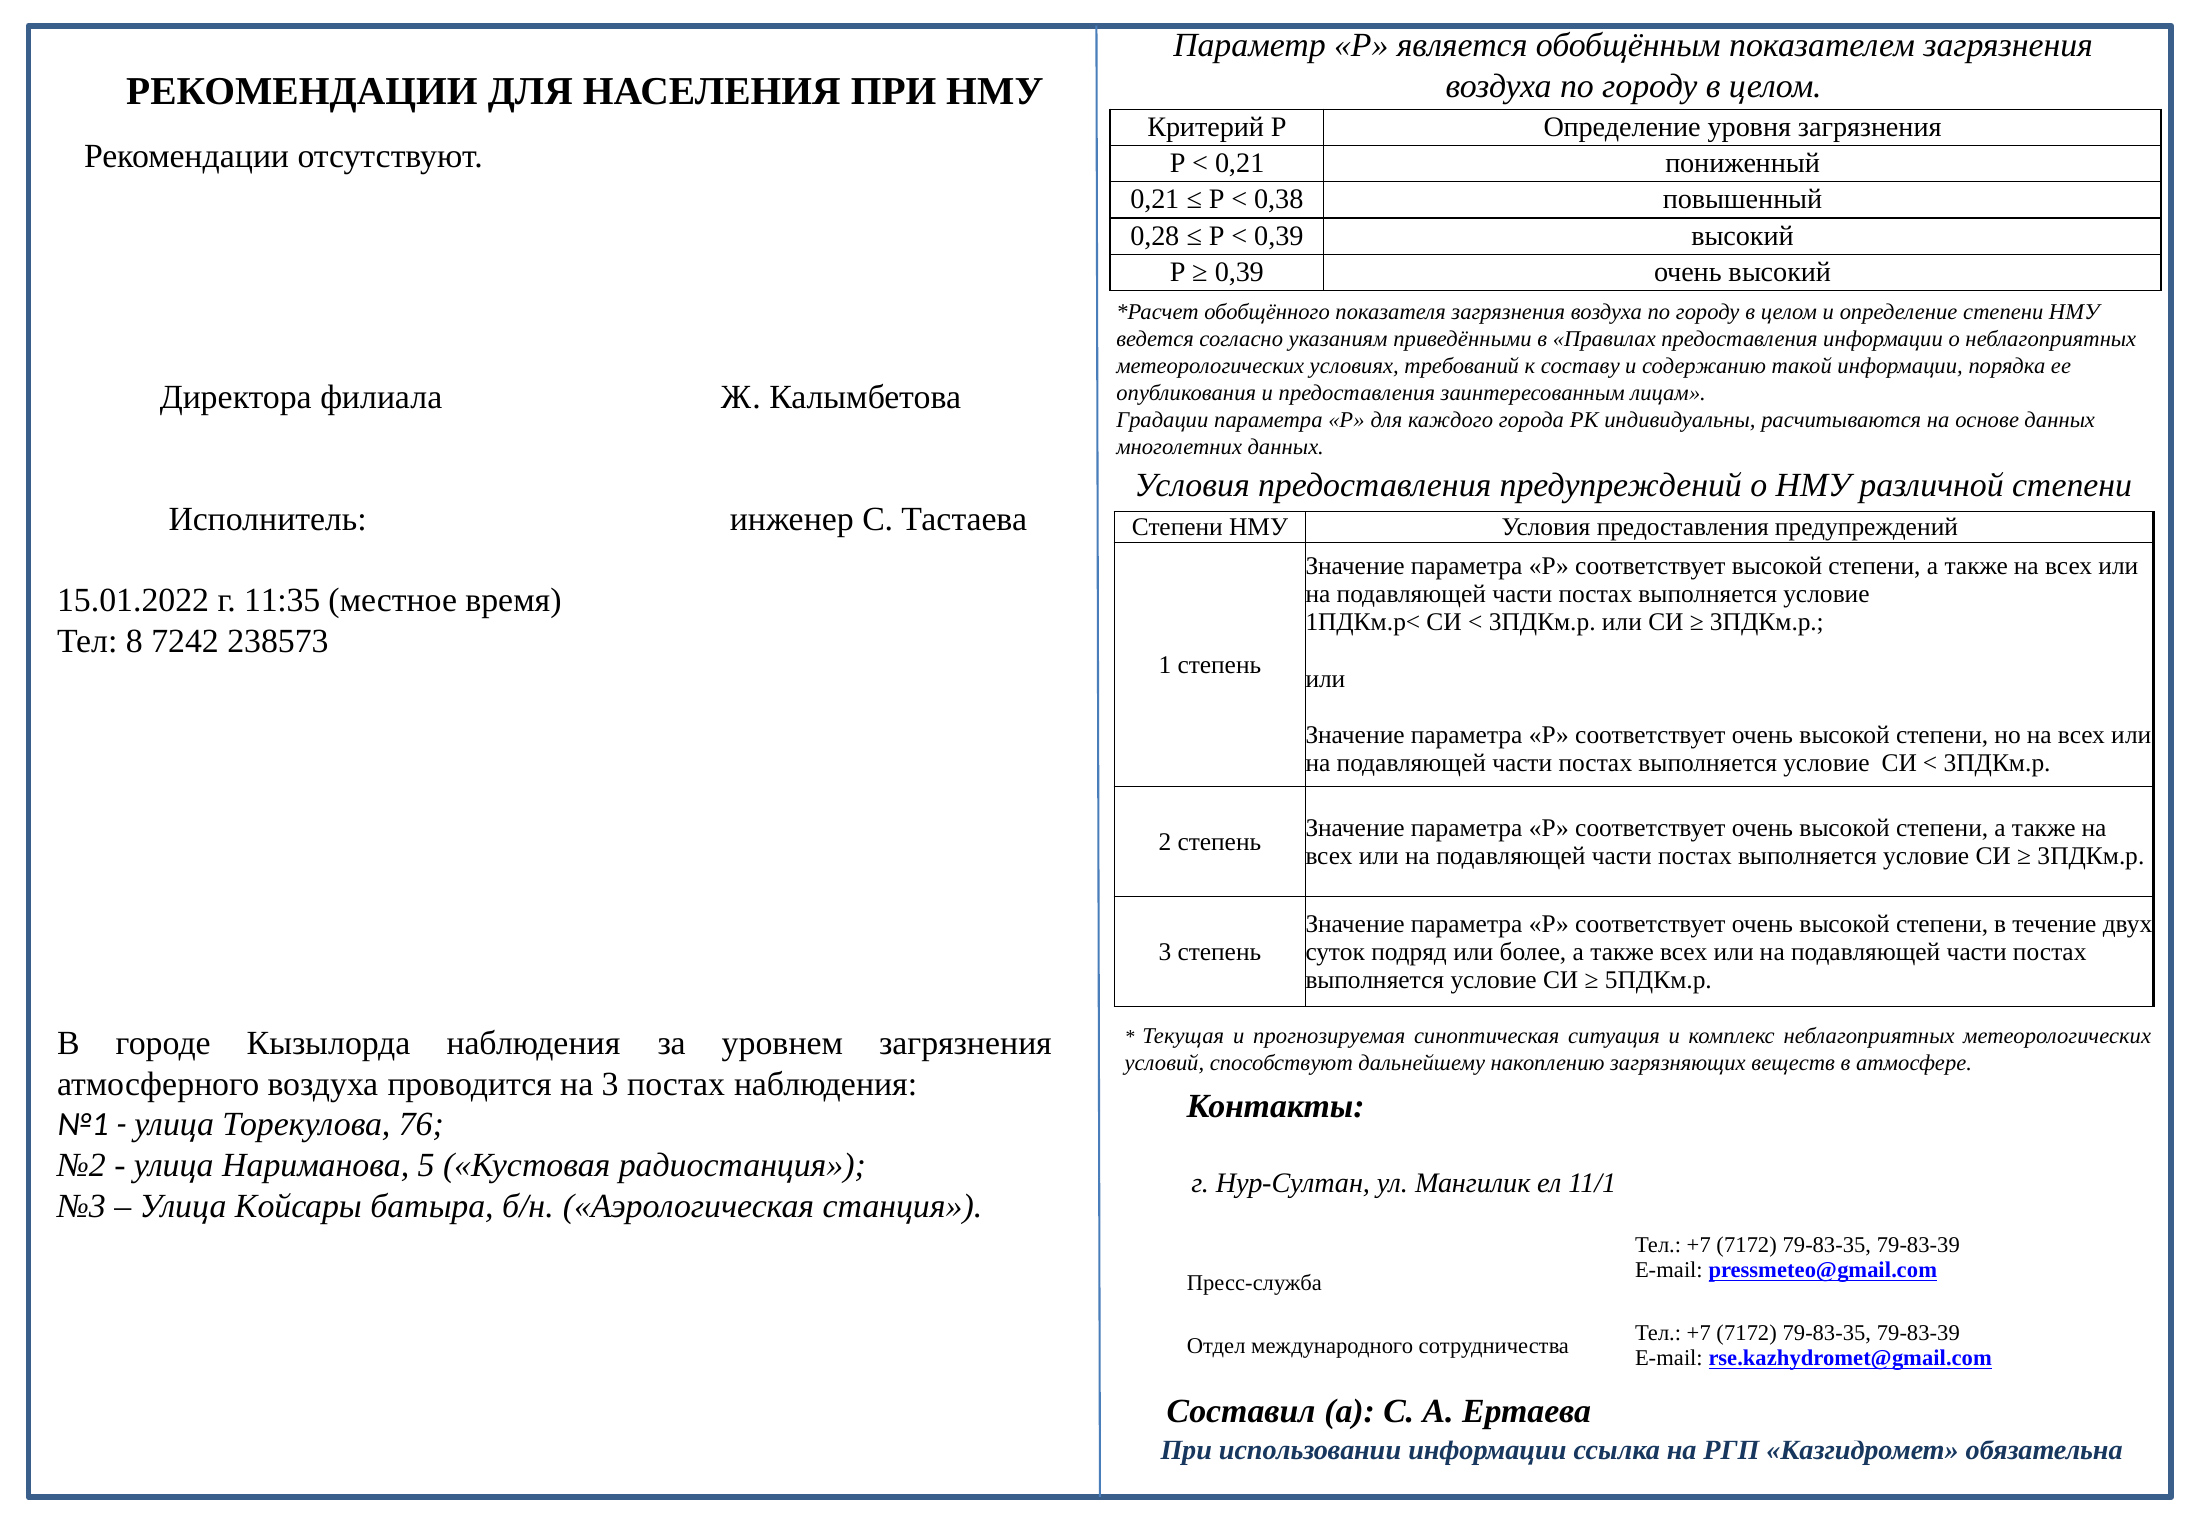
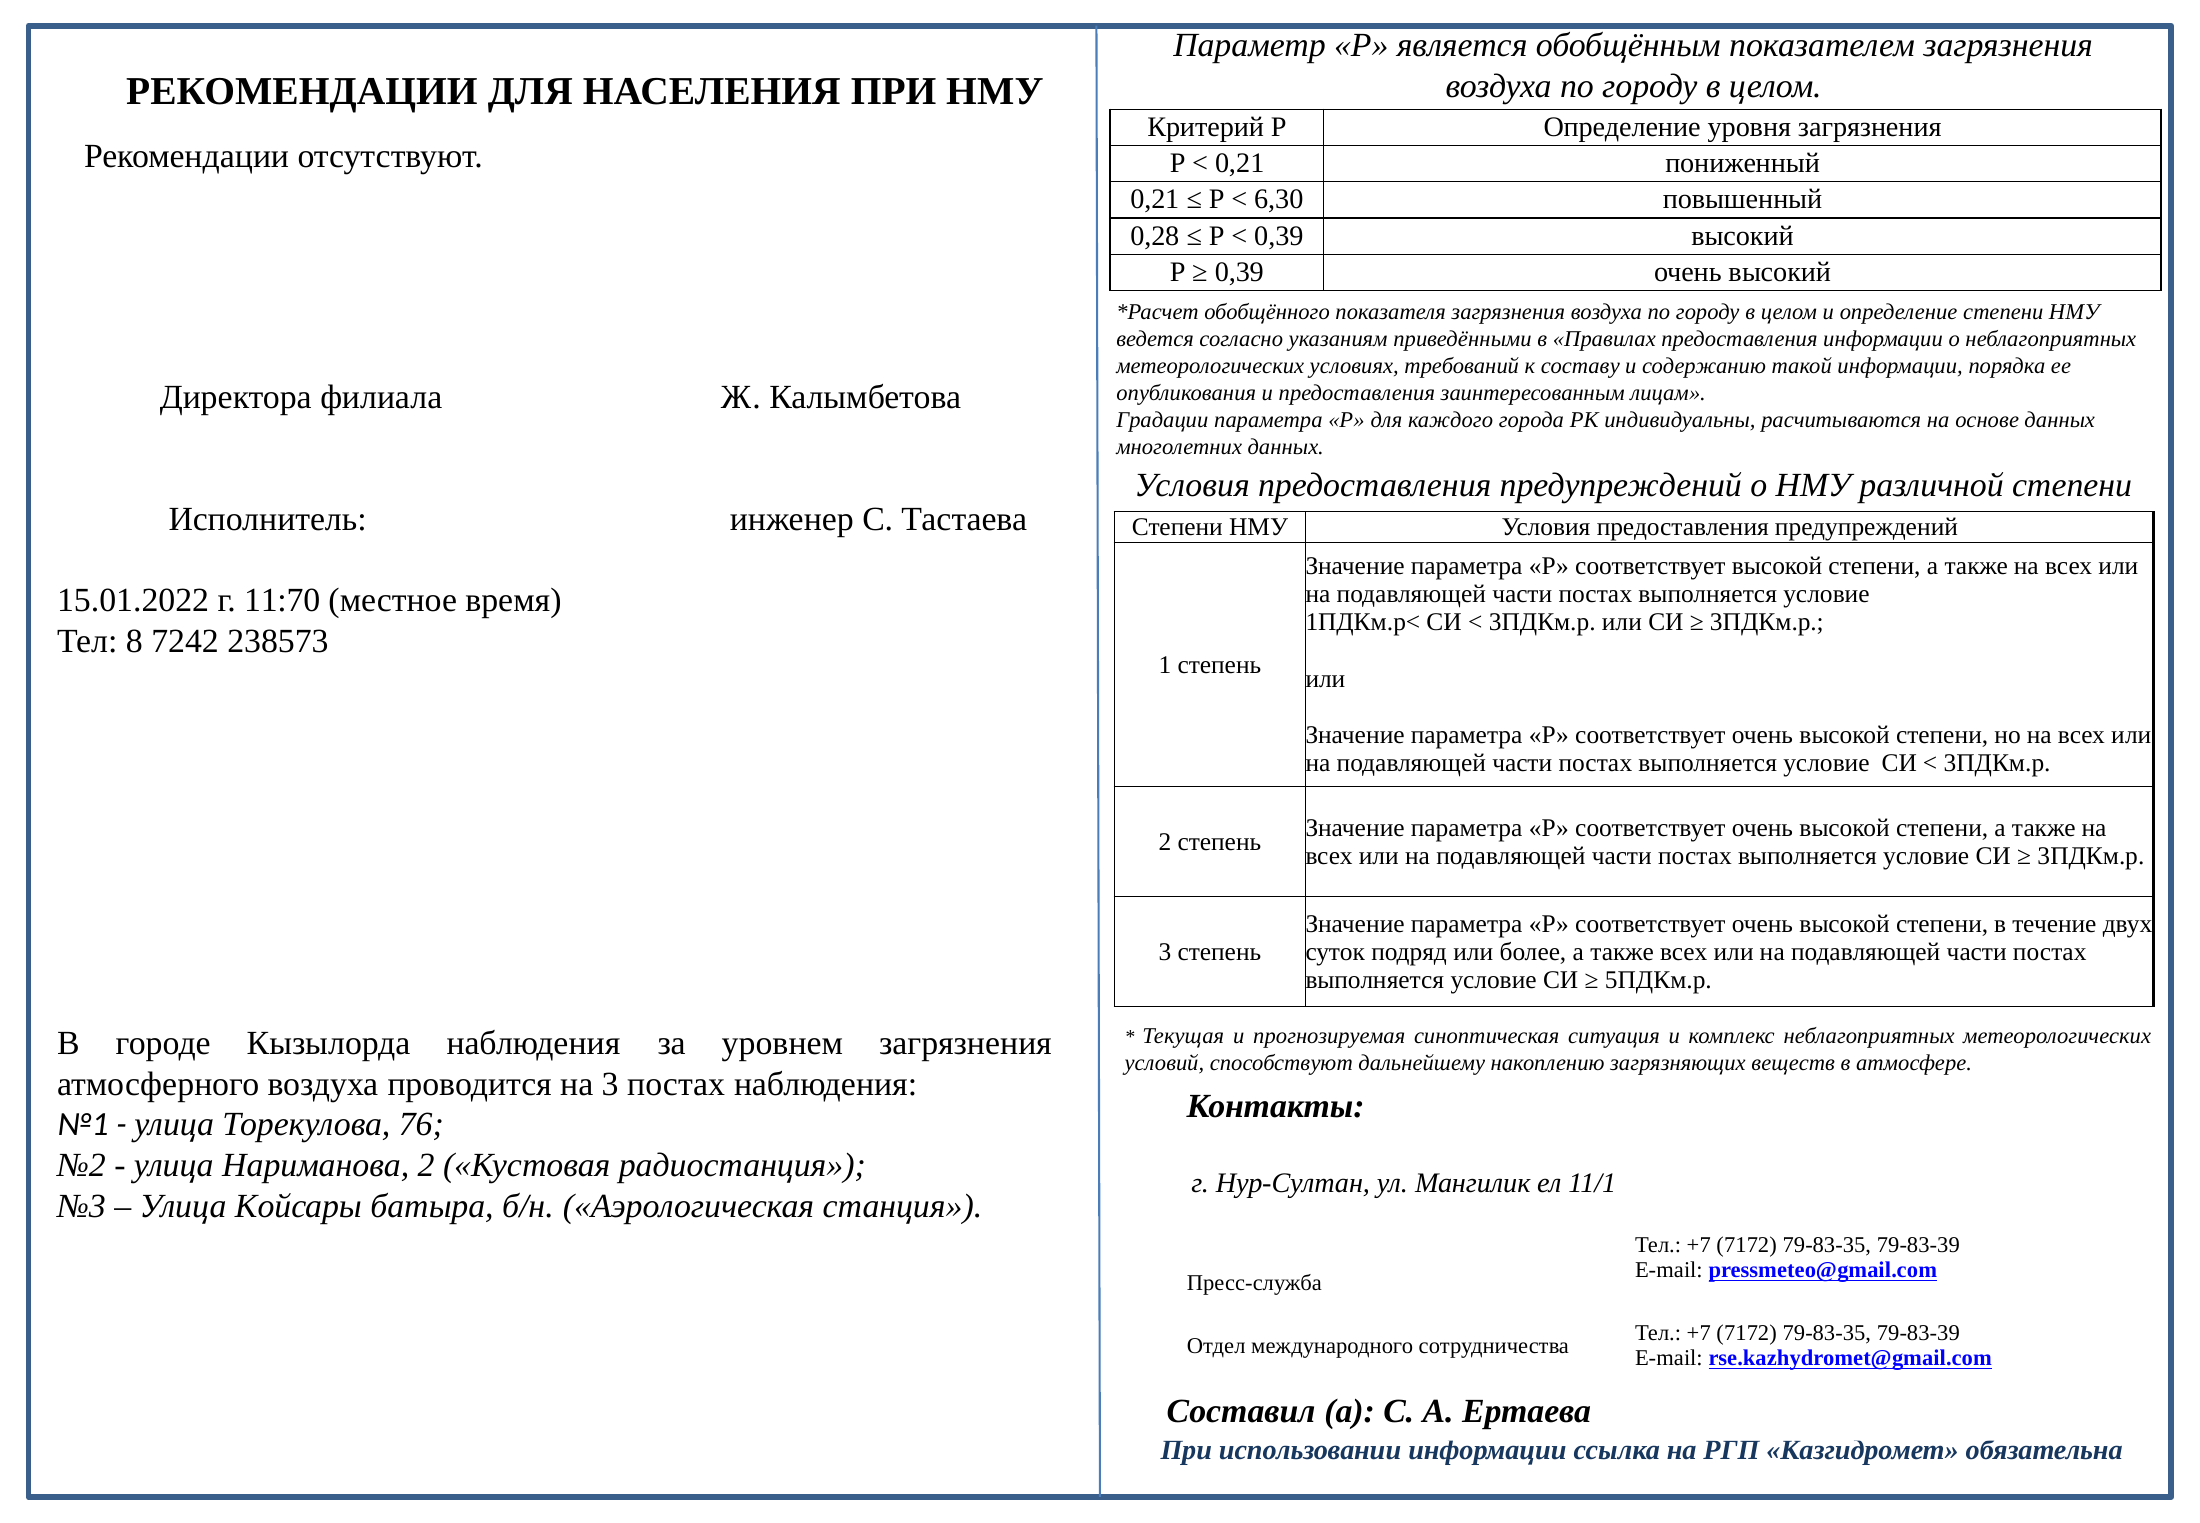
0,38: 0,38 -> 6,30 (1279, 200)
11:35: 11:35 -> 11:70 (282, 601)
Нариманова 5: 5 -> 2 (426, 1165)
